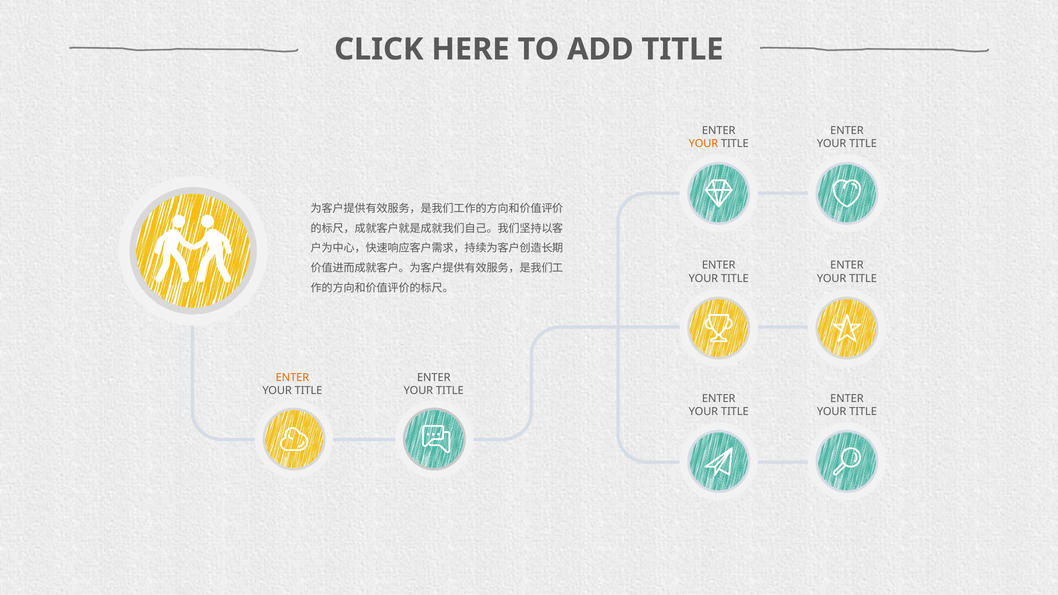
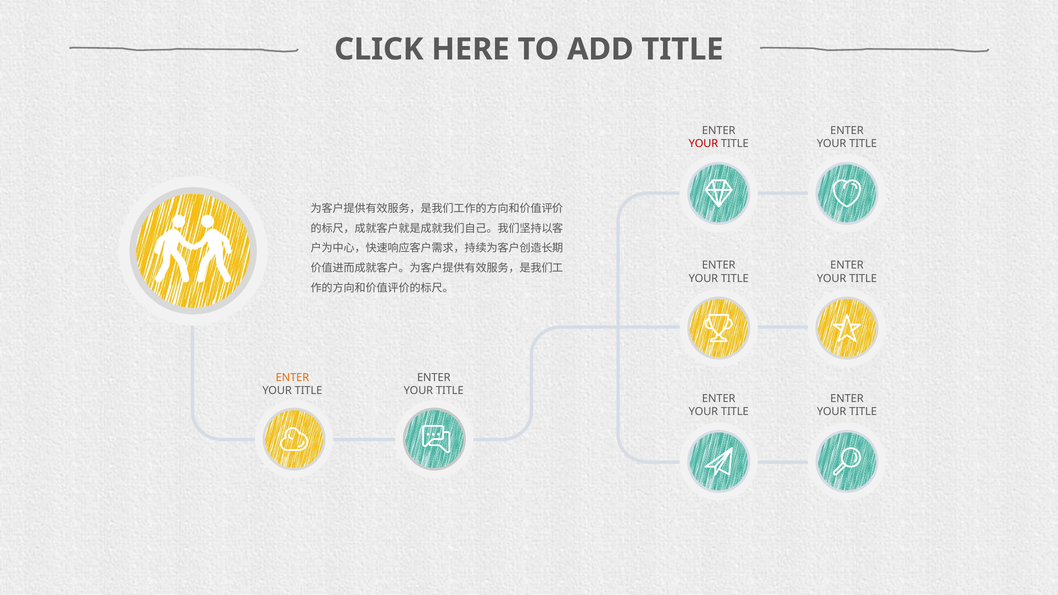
YOUR colour: orange -> red (703, 144)
